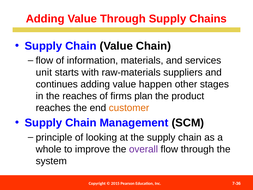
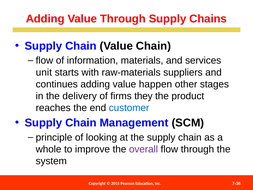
the reaches: reaches -> delivery (80, 96)
plan: plan -> they (143, 96)
customer colour: orange -> blue (129, 108)
